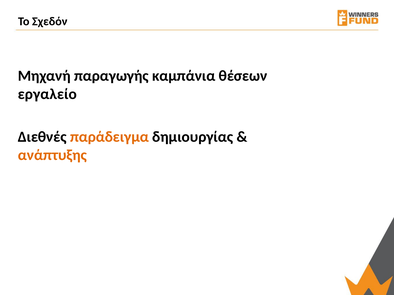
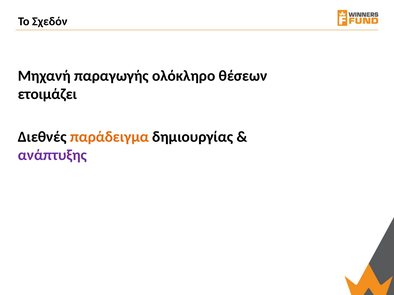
καμπάνια: καμπάνια -> ολόκληρο (184, 76)
εργαλείο: εργαλείο -> ετοιμάζει (47, 94)
ανάπτυξης colour: orange -> purple (52, 155)
